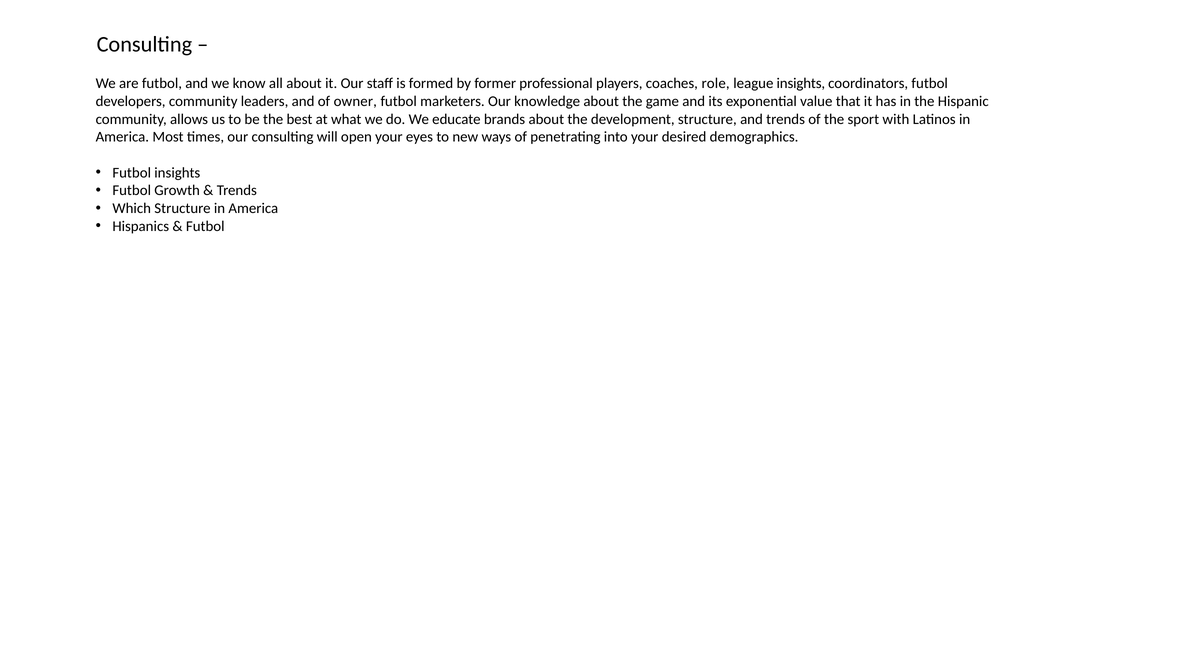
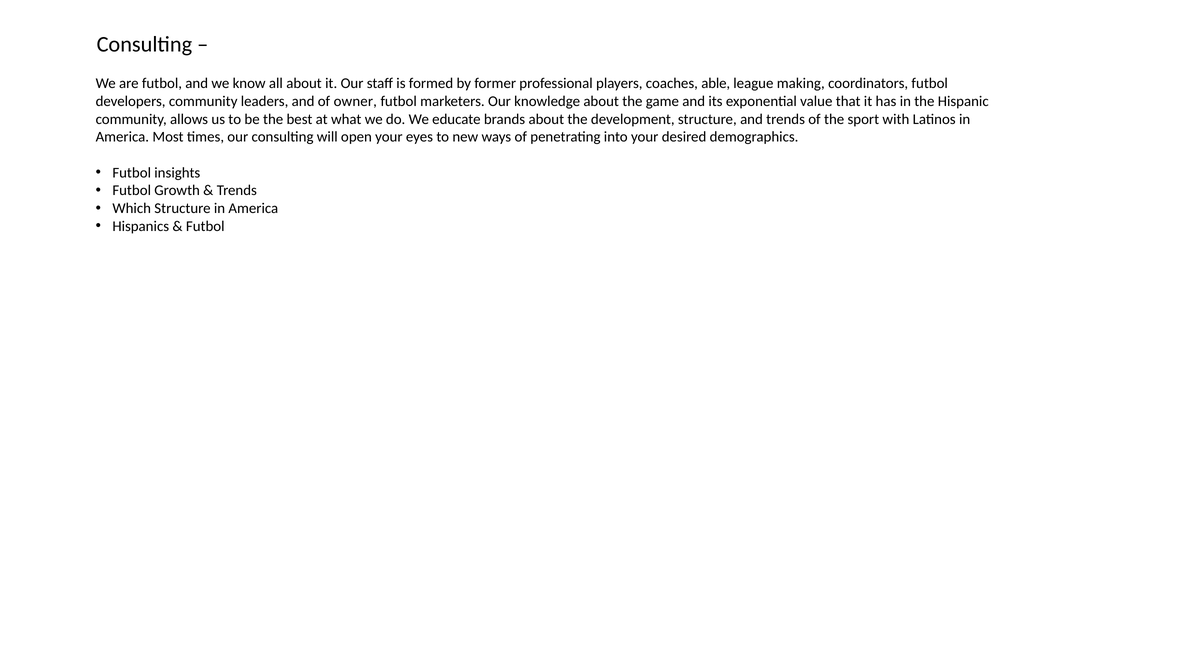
role: role -> able (716, 83)
league insights: insights -> making (801, 83)
